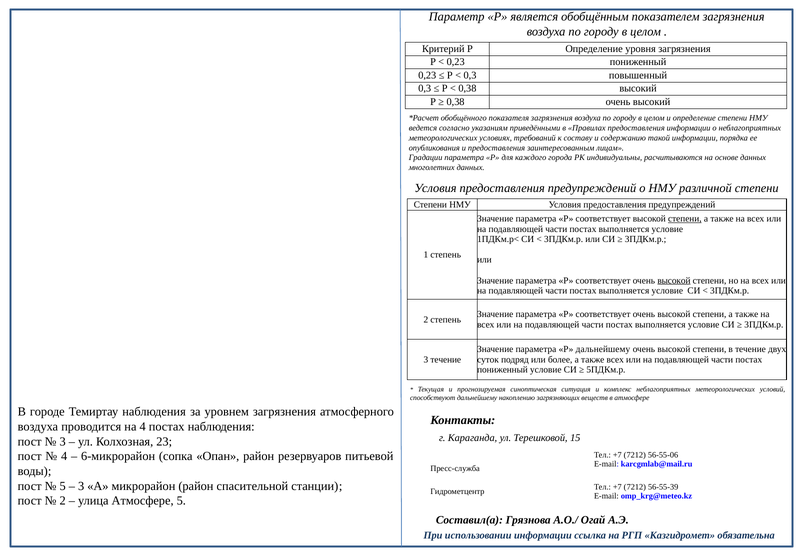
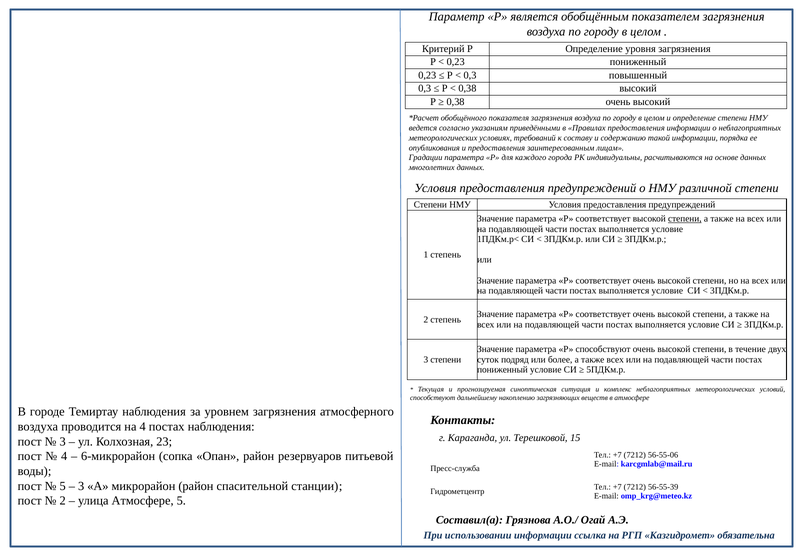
высокой underline: present -> none (674, 280)
Р дальнейшему: дальнейшему -> способствуют (603, 349)
3 течение: течение -> степени (446, 360)
